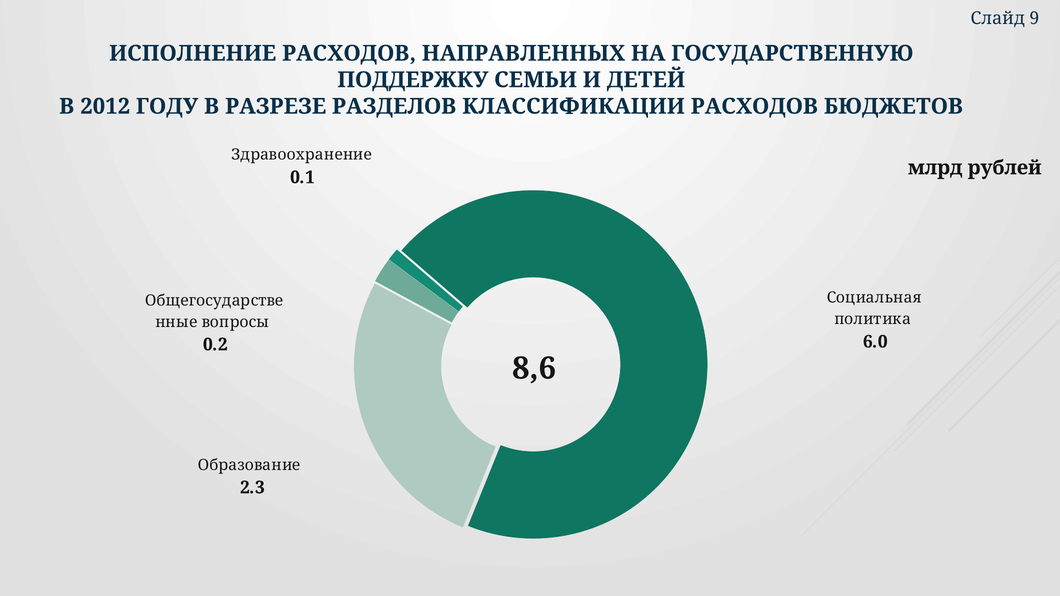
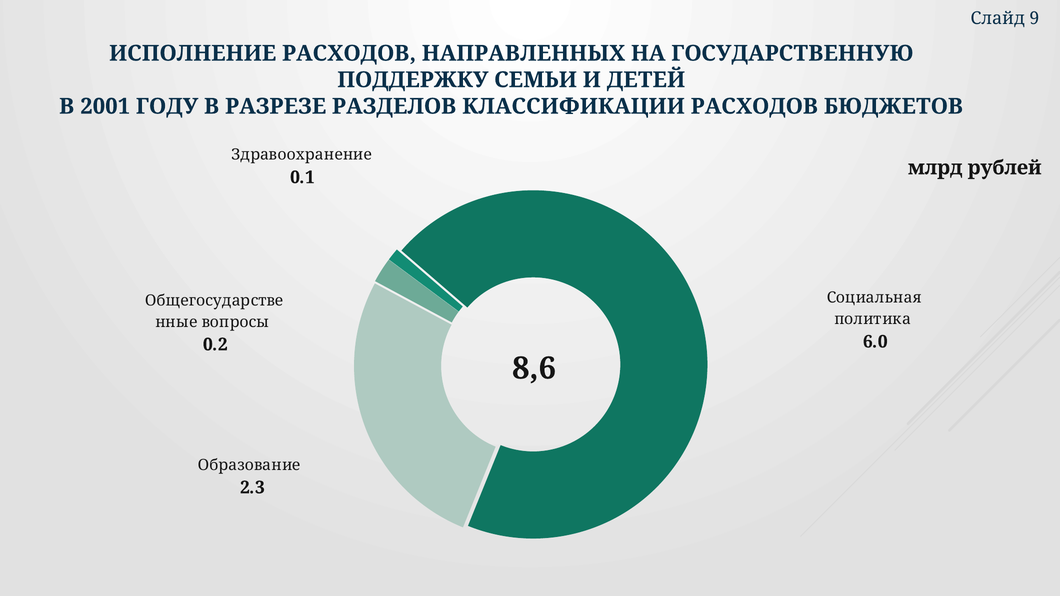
2012: 2012 -> 2001 (105, 106)
